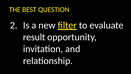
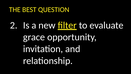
result: result -> grace (34, 37)
